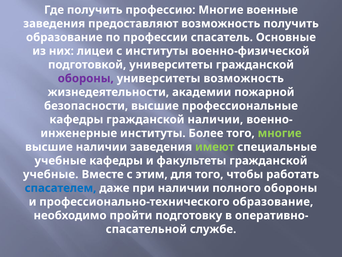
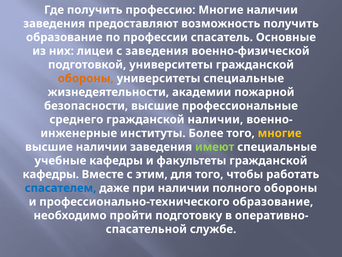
Многие военные: военные -> наличии (272, 10)
с институты: институты -> заведения (157, 51)
обороны colour: purple -> orange (86, 78)
университеты возможность: возможность -> специальные (244, 78)
кафедры: кафедры -> среднего (76, 119)
многие colour: light green -> yellow (280, 133)
учебные: учебные -> кафедры (51, 174)
